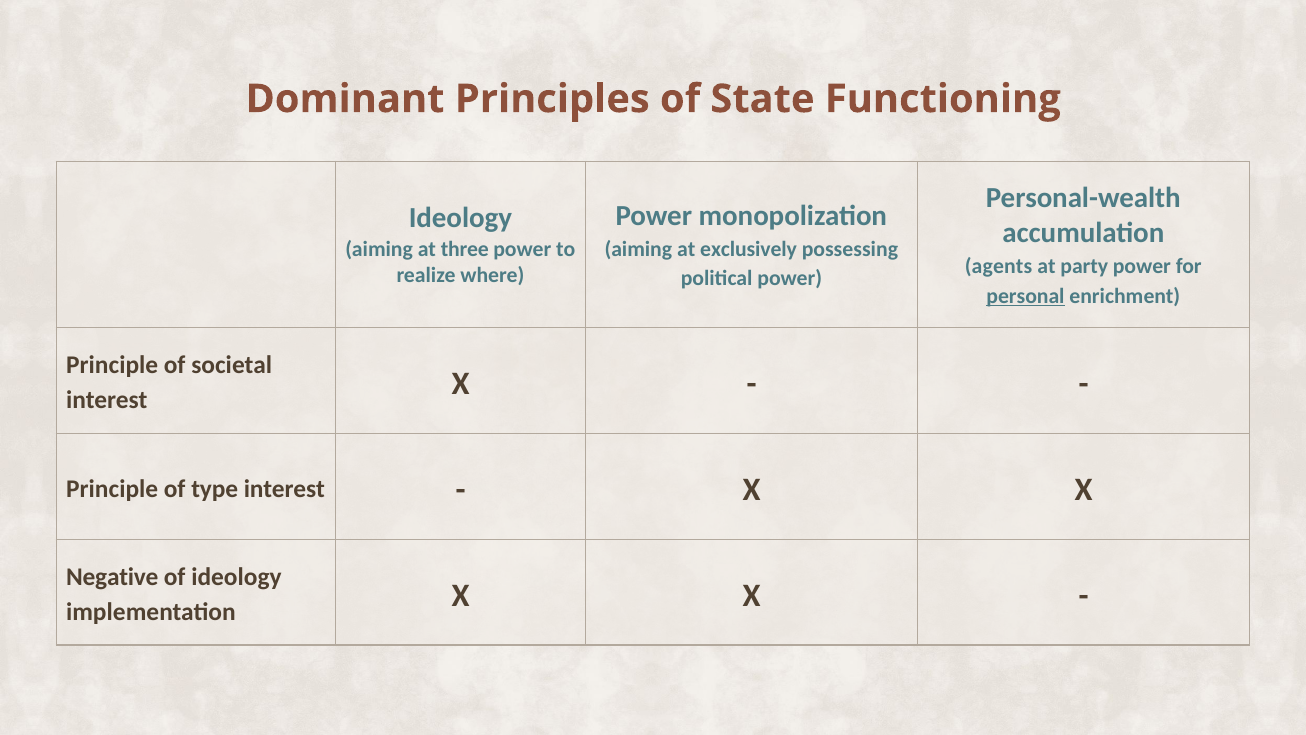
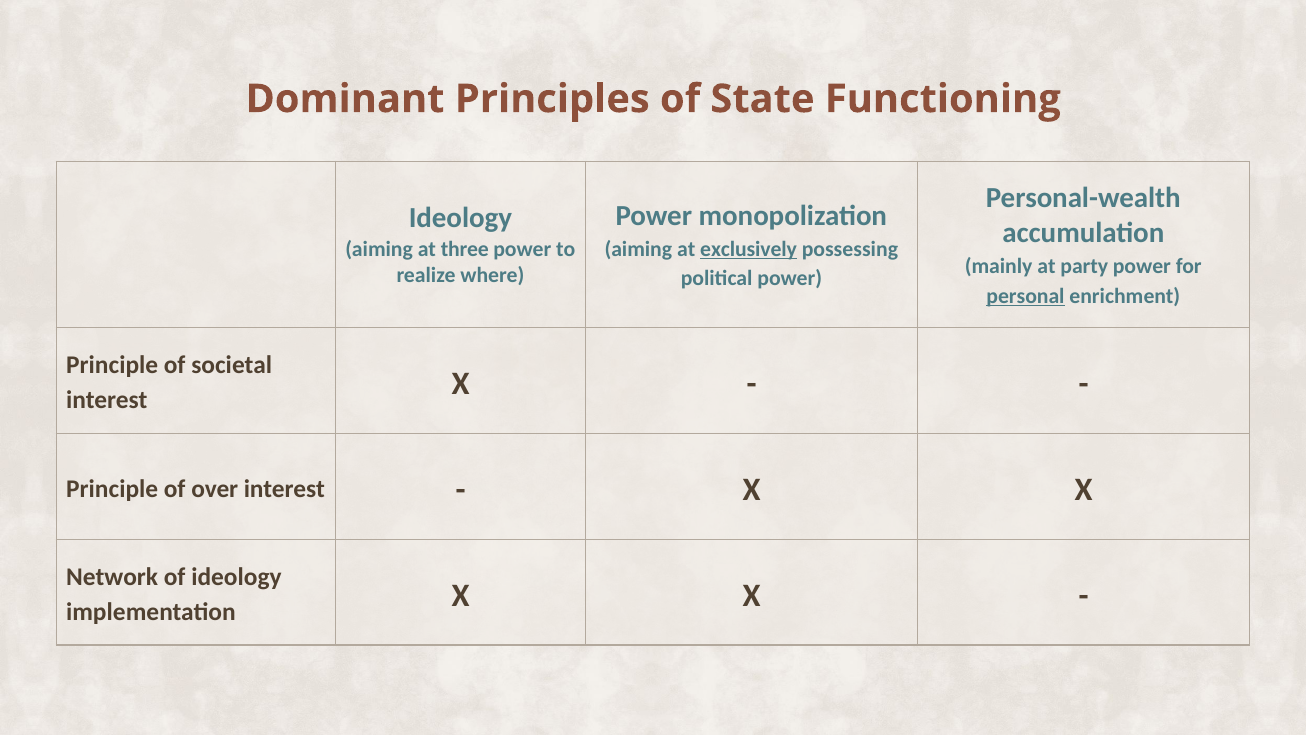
exclusively underline: none -> present (749, 249)
agents: agents -> mainly (999, 267)
type: type -> over (215, 488)
Negative: Negative -> Network (112, 577)
